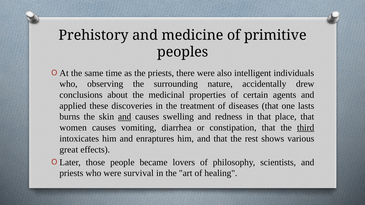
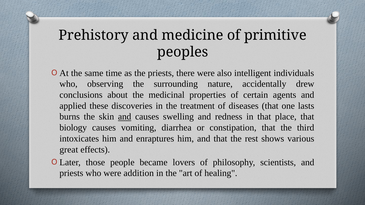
women: women -> biology (73, 128)
third underline: present -> none (306, 128)
survival: survival -> addition (139, 173)
